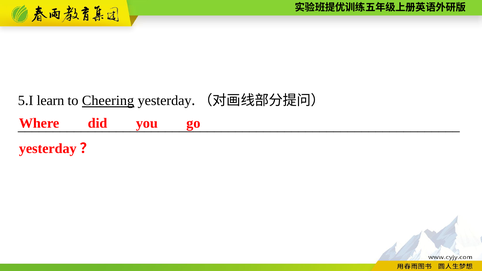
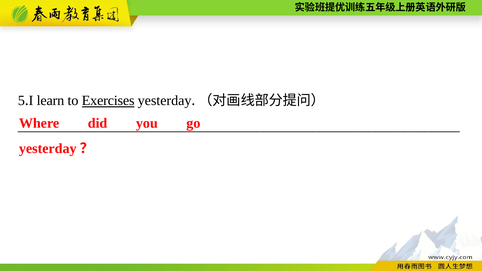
Cheering: Cheering -> Exercises (108, 101)
